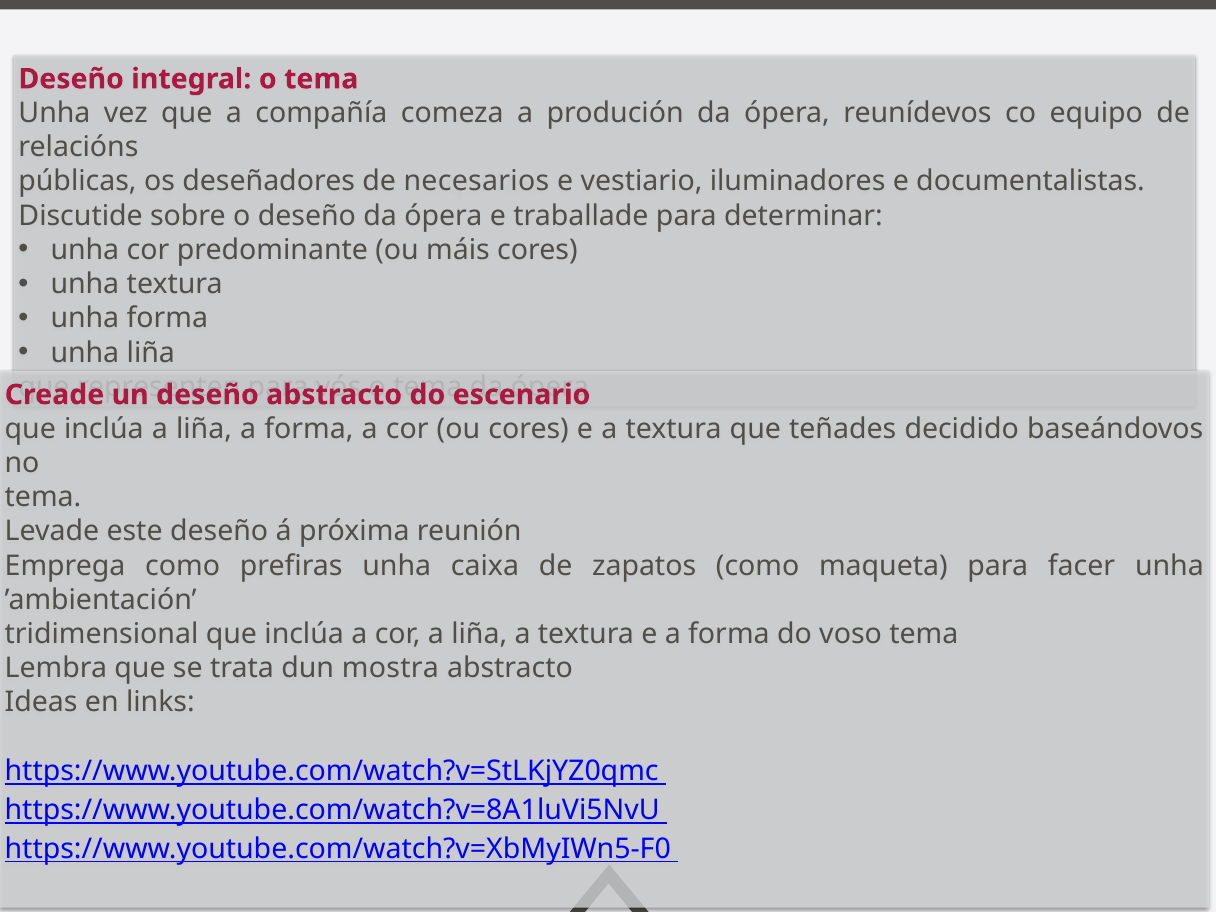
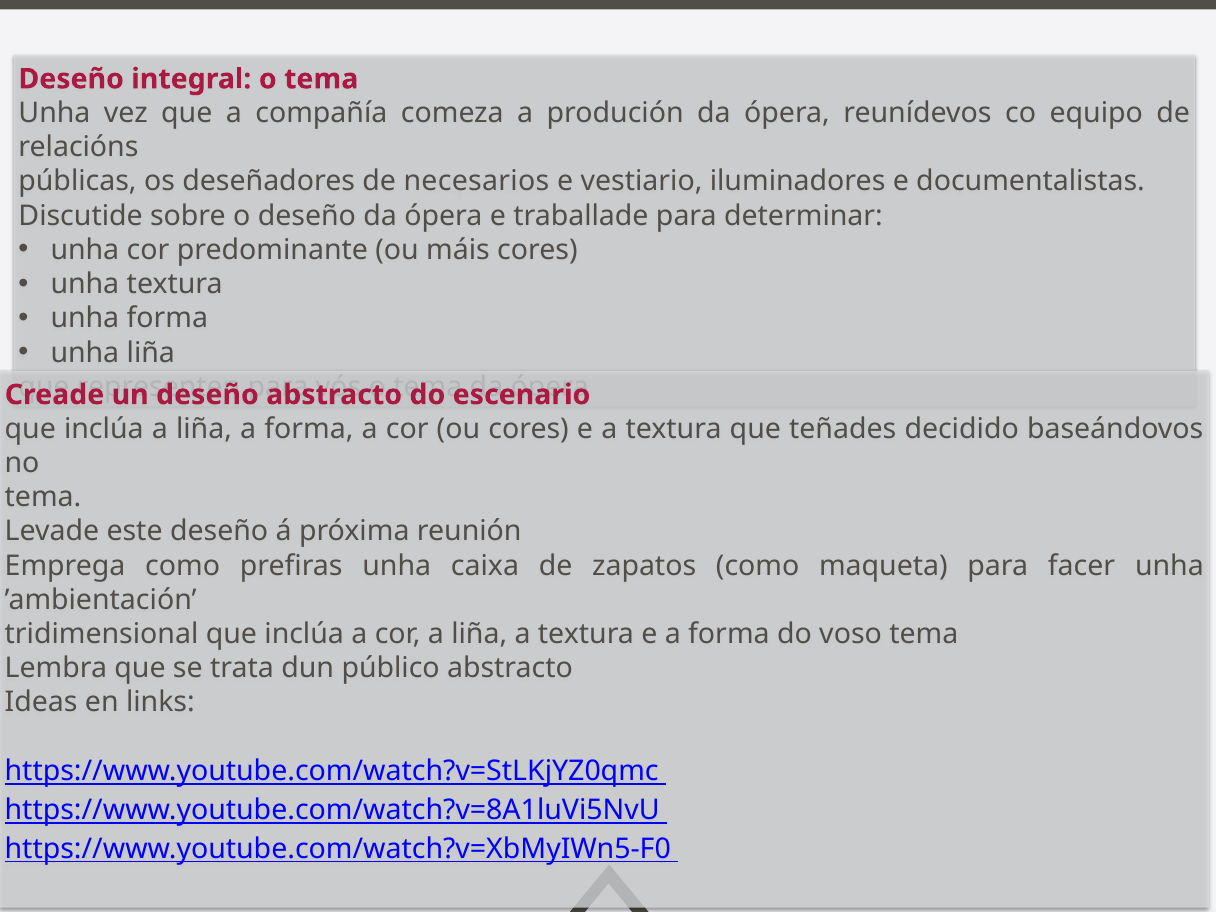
mostra: mostra -> público (391, 668)
